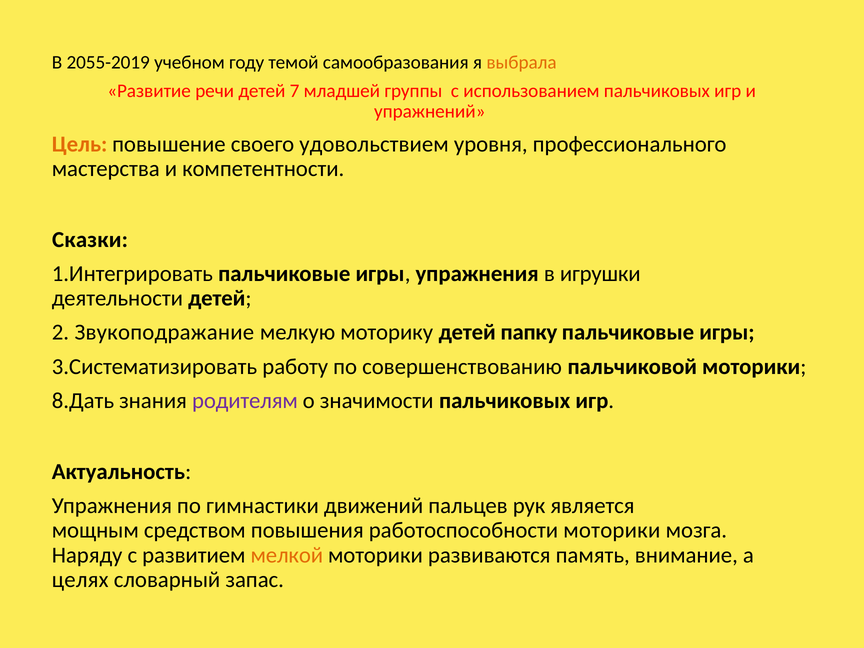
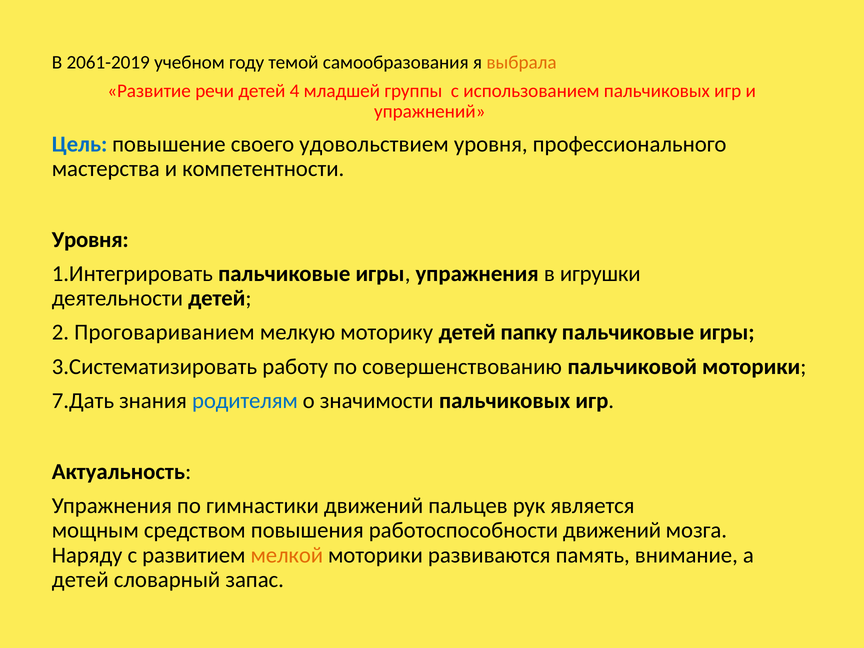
2055-2019: 2055-2019 -> 2061-2019 (108, 62)
7: 7 -> 4 (295, 91)
Цель colour: orange -> blue (80, 144)
Сказки: Сказки -> Уровня (90, 240)
Звукоподражание: Звукоподражание -> Проговариванием (164, 332)
8.Дать: 8.Дать -> 7.Дать (83, 401)
родителям colour: purple -> blue (245, 401)
работоспособности моторики: моторики -> движений (612, 530)
целях: целях -> детей (80, 580)
